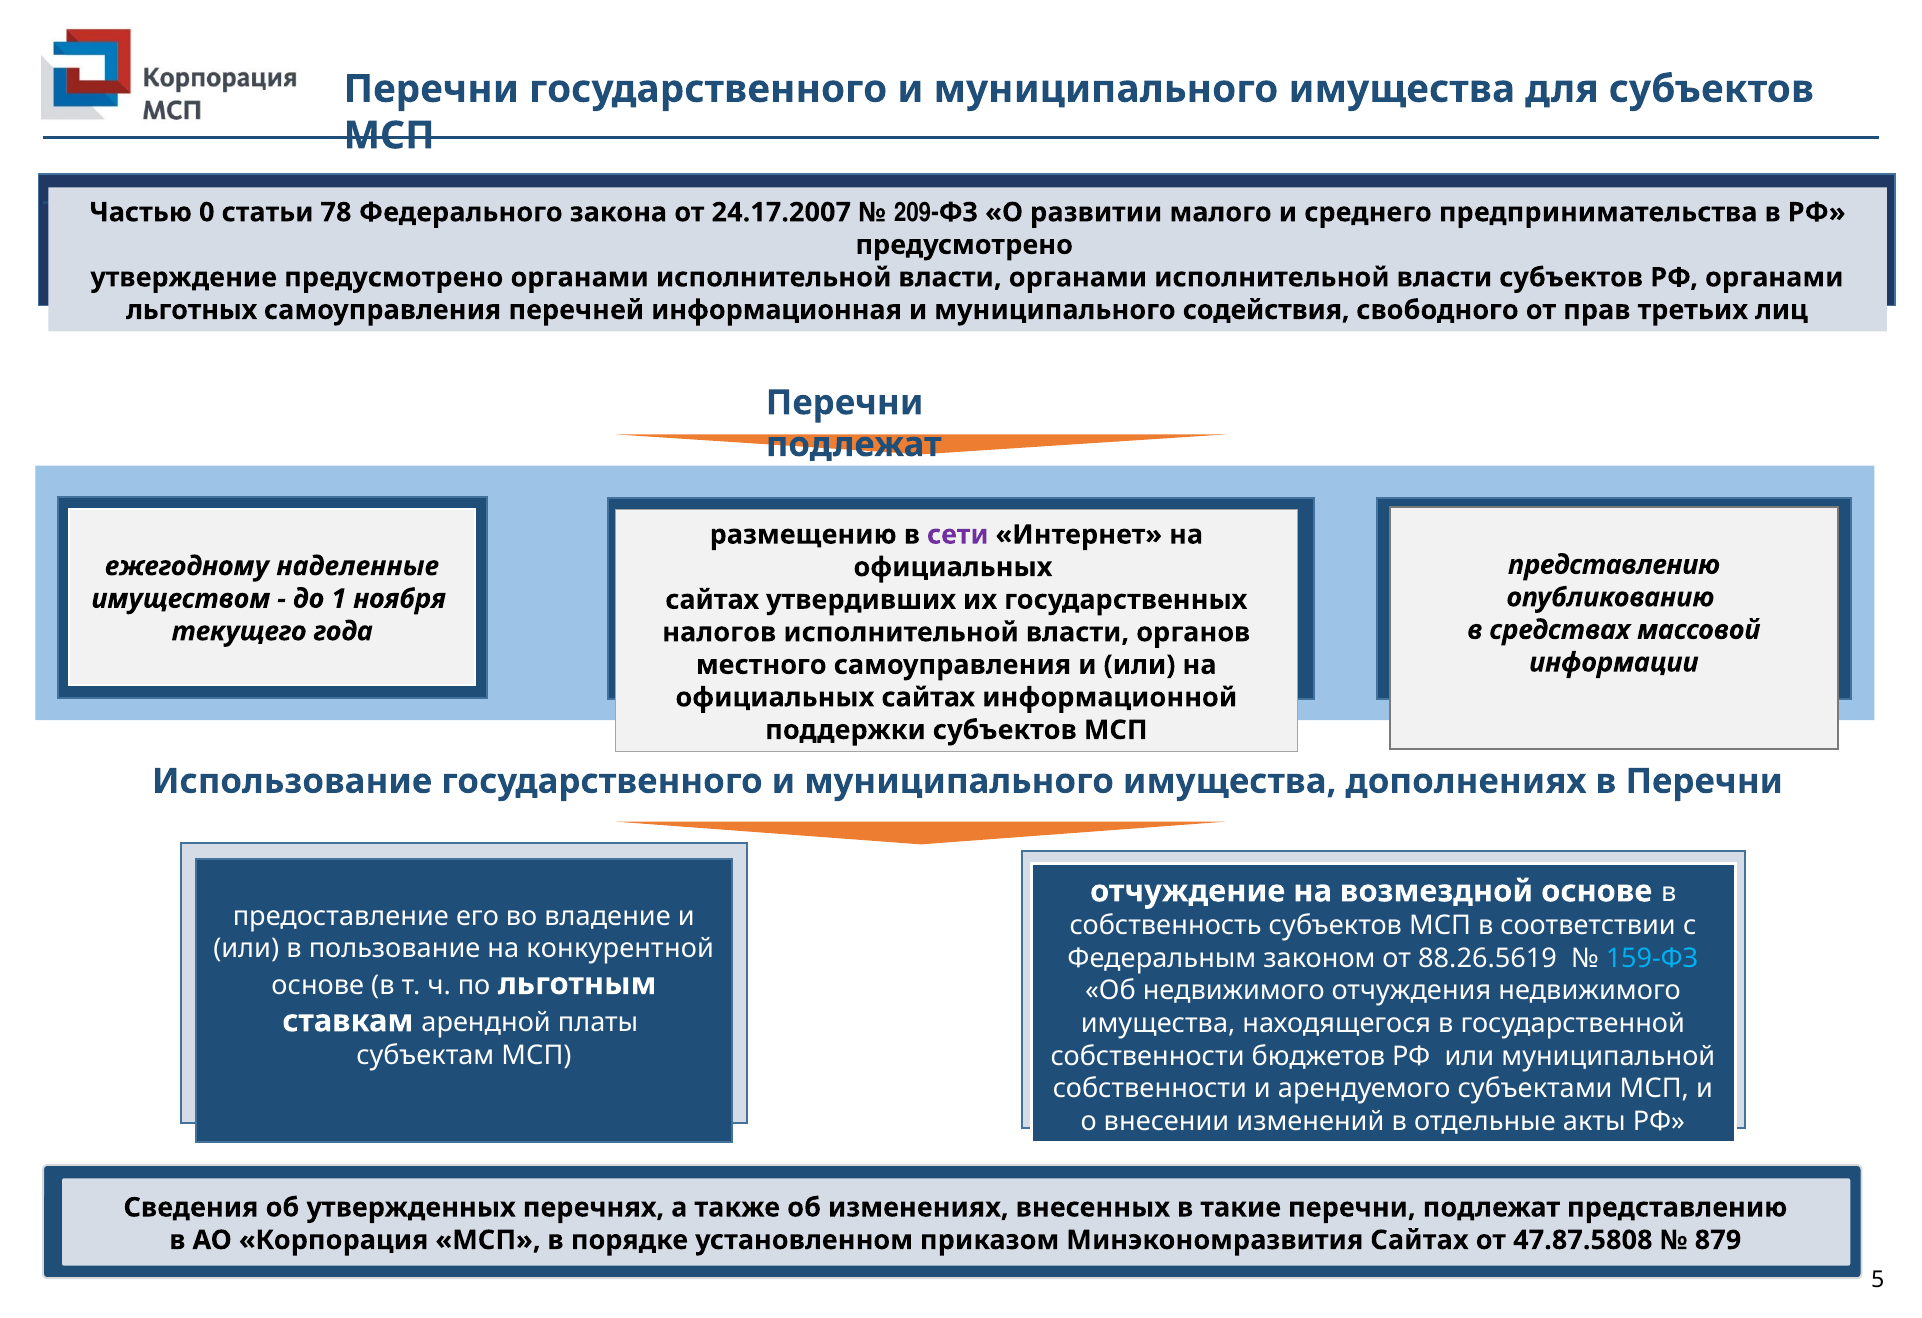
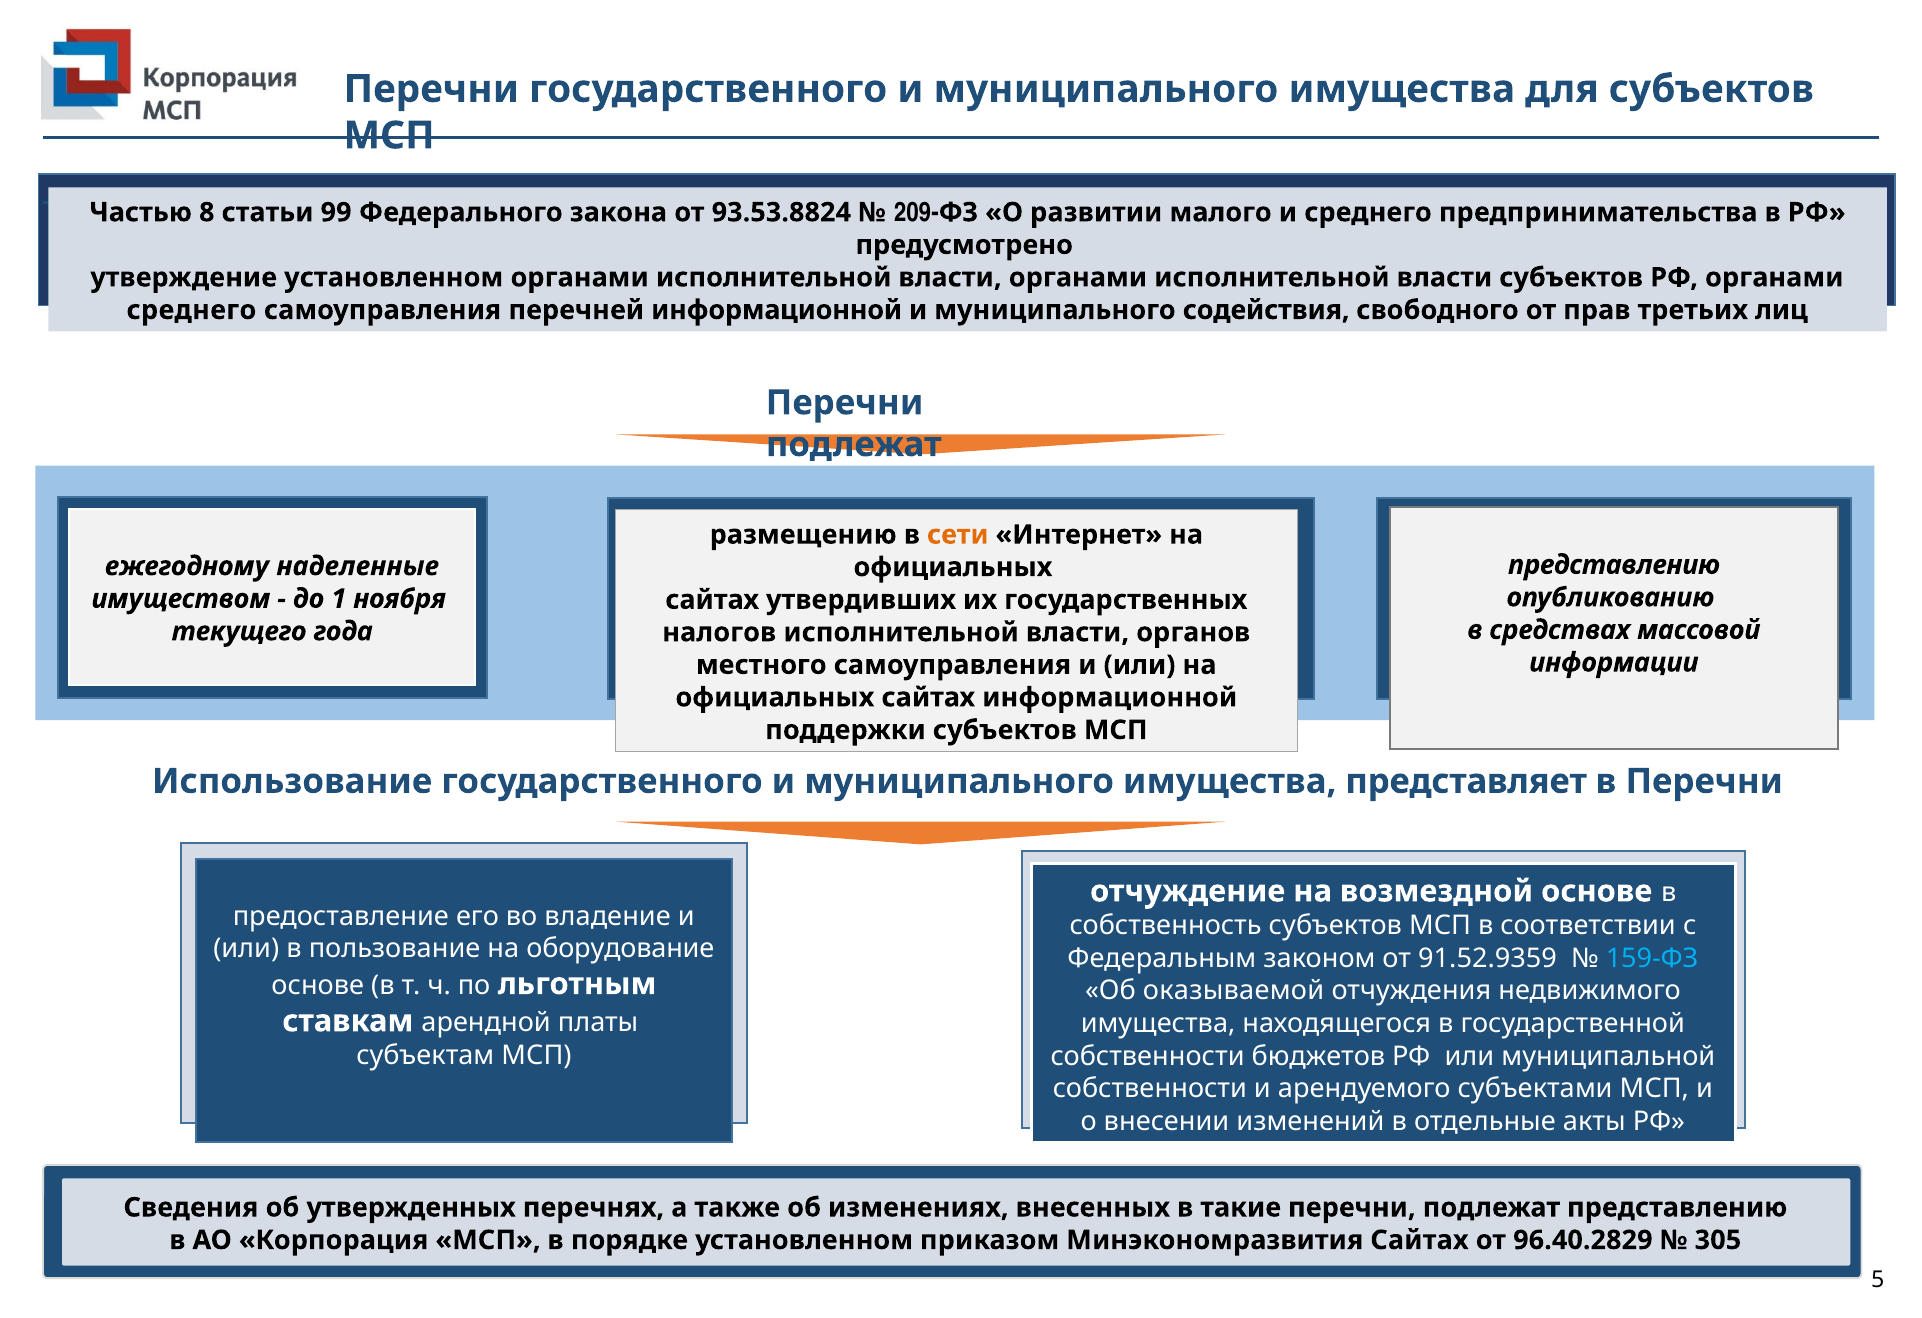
0: 0 -> 8 (207, 212)
78: 78 -> 99 (336, 212)
24.17.2007: 24.17.2007 -> 93.53.8824 (781, 212)
утверждение предусмотрено: предусмотрено -> установленном (394, 278)
льготных: льготных -> среднего (191, 310)
перечней информационная: информационная -> информационной (777, 310)
сети colour: purple -> orange (958, 535)
дополнениях: дополнениях -> представляет (1466, 781)
конкурентной: конкурентной -> оборудование (620, 949)
88.26.5619: 88.26.5619 -> 91.52.9359 (1488, 958)
Об недвижимого: недвижимого -> оказываемой (1234, 991)
47.87.5808: 47.87.5808 -> 96.40.2829 (1583, 1240)
879: 879 -> 305 (1718, 1240)
